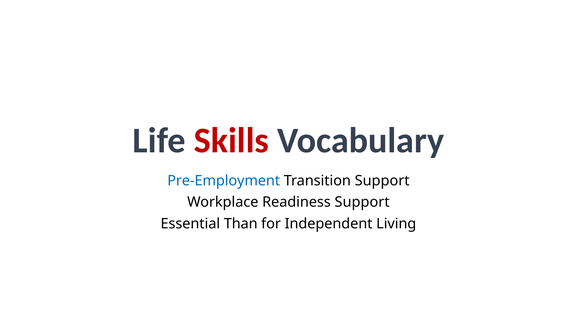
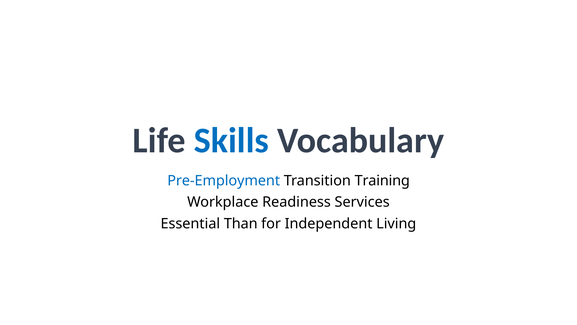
Skills colour: red -> blue (231, 140)
Transition Support: Support -> Training (382, 180)
Readiness Support: Support -> Services (362, 202)
